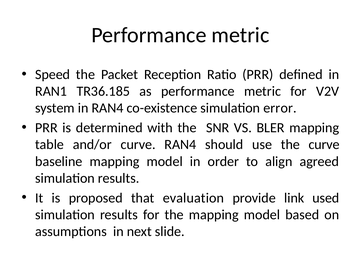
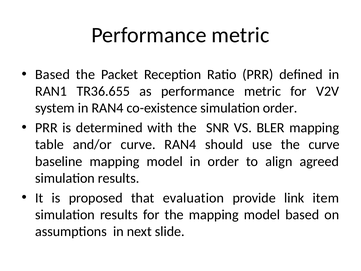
Speed: Speed -> Based (53, 74)
TR36.185: TR36.185 -> TR36.655 (103, 91)
simulation error: error -> order (280, 108)
used: used -> item (326, 198)
